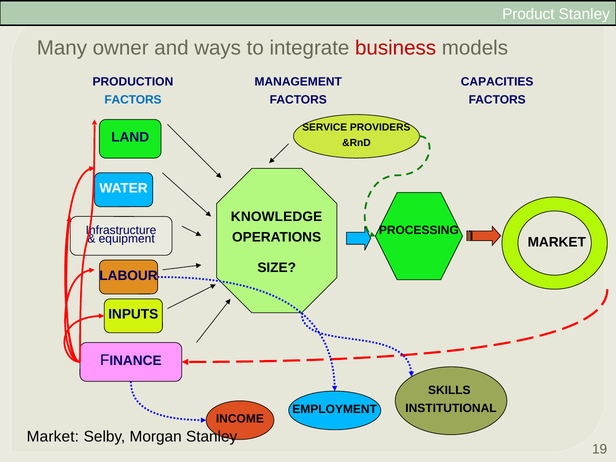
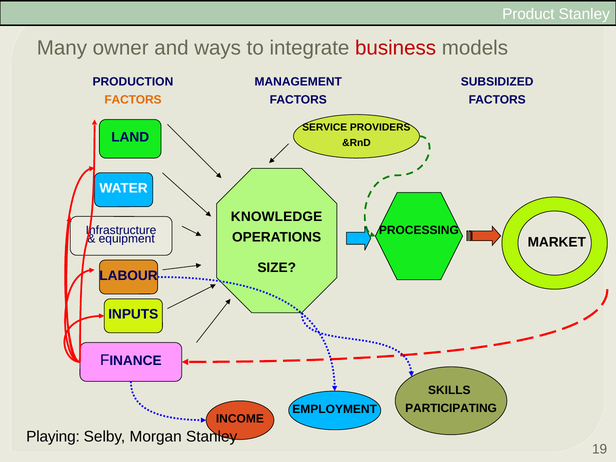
CAPACITIES: CAPACITIES -> SUBSIDIZED (497, 82)
FACTORS colour: blue -> orange (133, 100)
INSTITUTIONAL: INSTITUTIONAL -> PARTICIPATING (451, 408)
Market: Market -> Playing (53, 437)
